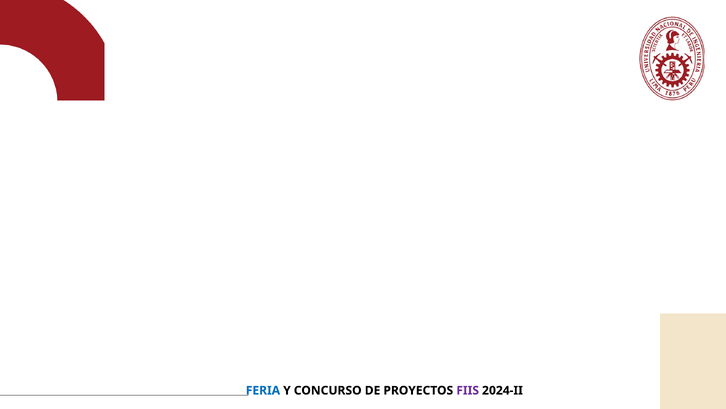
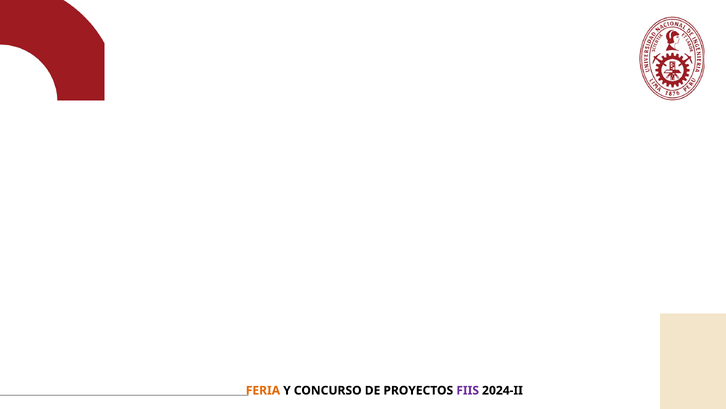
FERIA colour: blue -> orange (263, 390)
